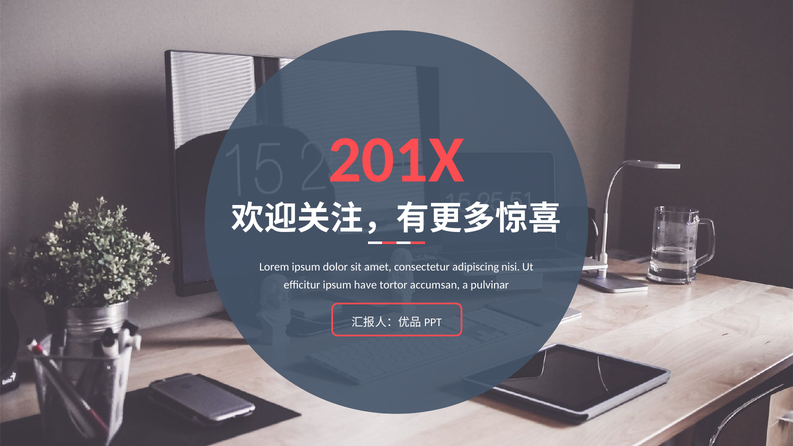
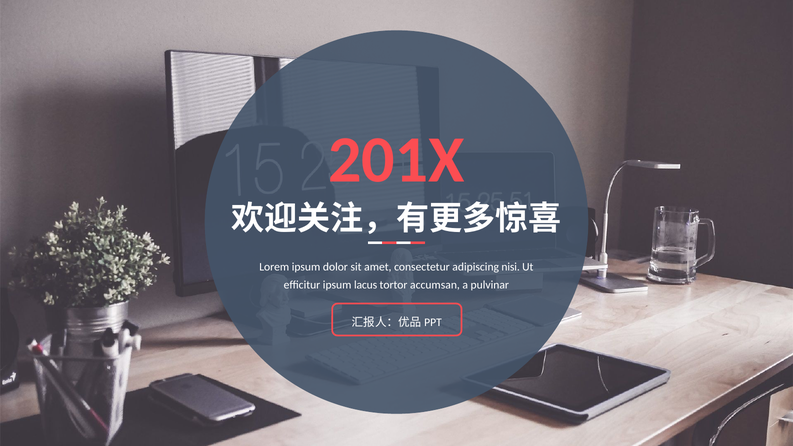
have: have -> lacus (366, 285)
